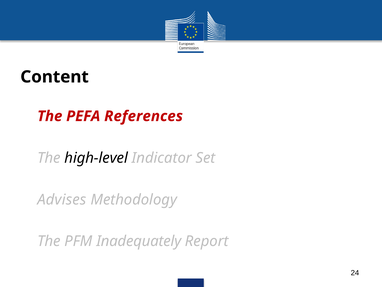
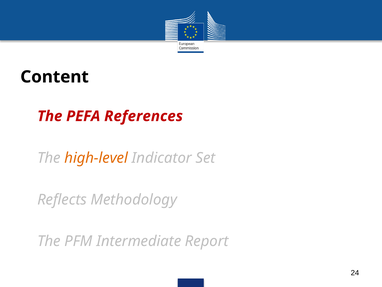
high-level colour: black -> orange (96, 158)
Advises: Advises -> Reflects (62, 199)
Inadequately: Inadequately -> Intermediate (139, 241)
